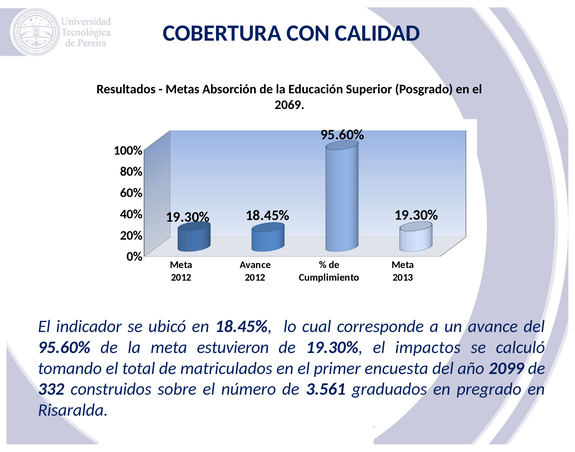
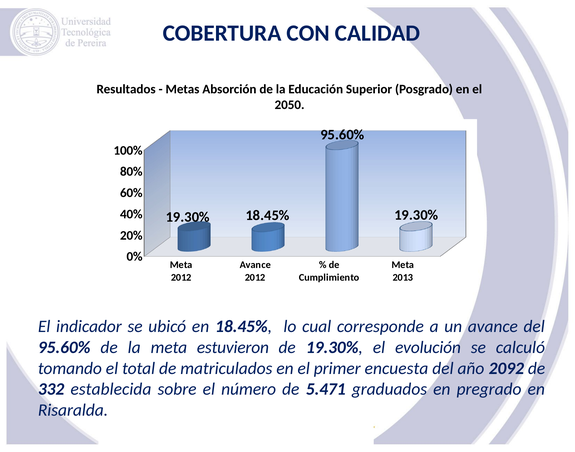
2069: 2069 -> 2050 (290, 105)
impactos: impactos -> evolución (428, 347)
2099: 2099 -> 2092 (506, 368)
construidos: construidos -> establecida (111, 389)
3.561: 3.561 -> 5.471 (326, 389)
